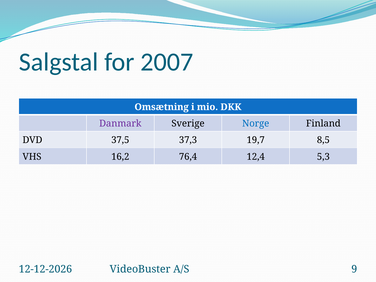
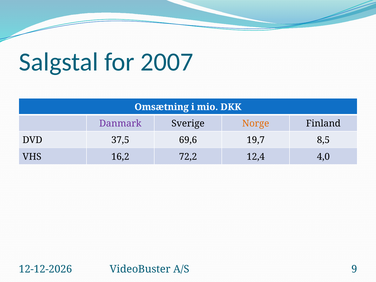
Norge colour: blue -> orange (256, 124)
37,3: 37,3 -> 69,6 (188, 140)
76,4: 76,4 -> 72,2 (188, 157)
5,3: 5,3 -> 4,0 (323, 157)
